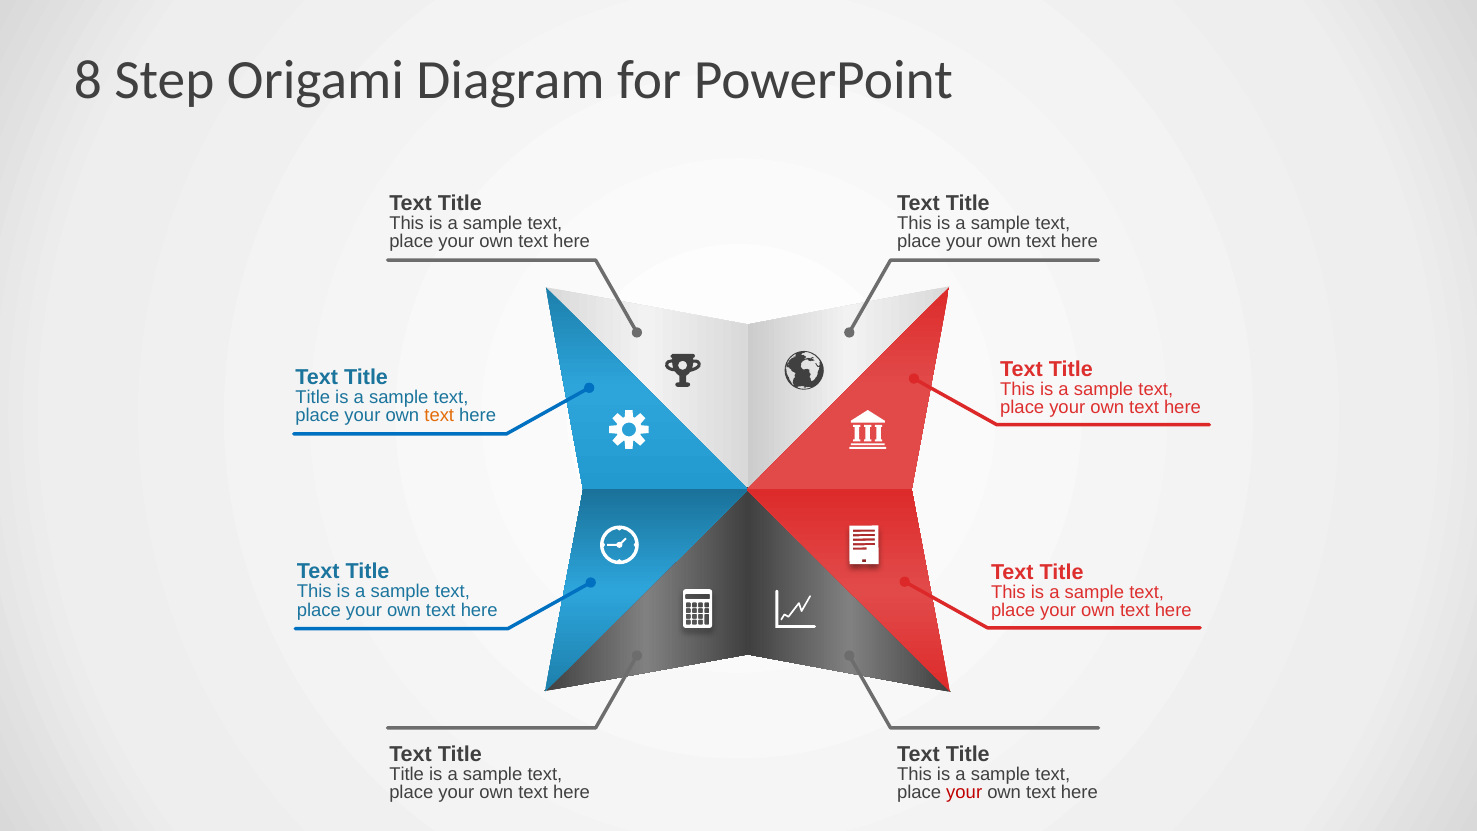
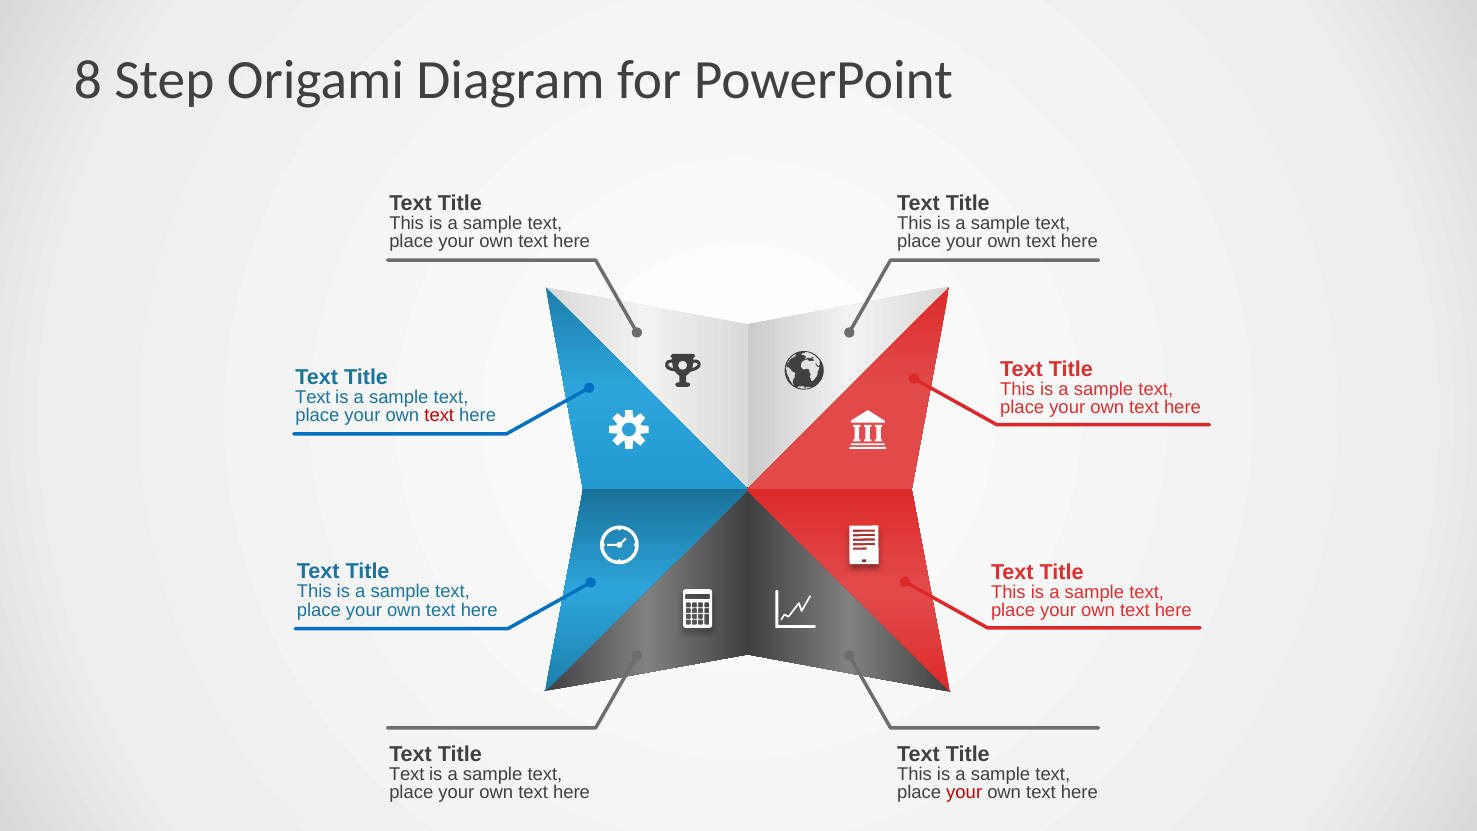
Title: Title -> Text (313, 397)
text colour: orange -> red (439, 415)
Title: Title -> Text (407, 774)
